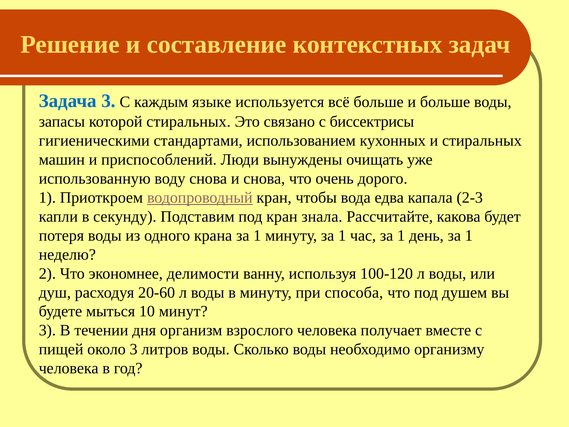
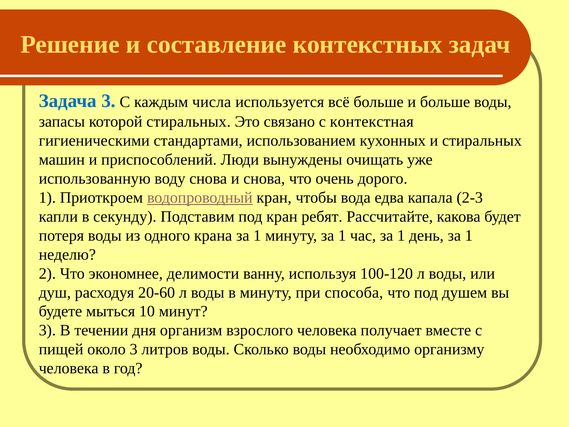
языке: языке -> числа (212, 102)
биссектрисы: биссектрисы -> контекстная (372, 122)
знала: знала -> ребят (322, 216)
